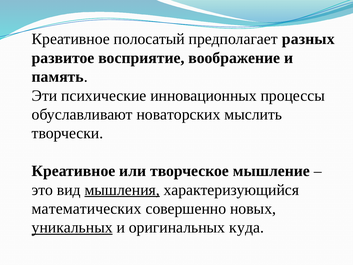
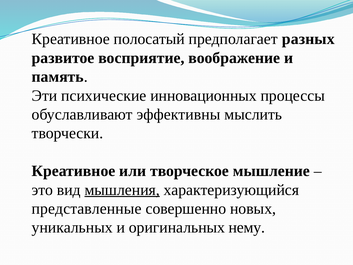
новаторских: новаторских -> эффективны (178, 114)
математических: математических -> представленные (87, 208)
уникальных underline: present -> none (72, 227)
куда: куда -> нему (247, 227)
